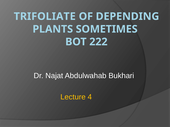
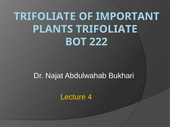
DEPENDING: DEPENDING -> IMPORTANT (128, 16)
PLANTS SOMETIMES: SOMETIMES -> TRIFOLIATE (107, 29)
